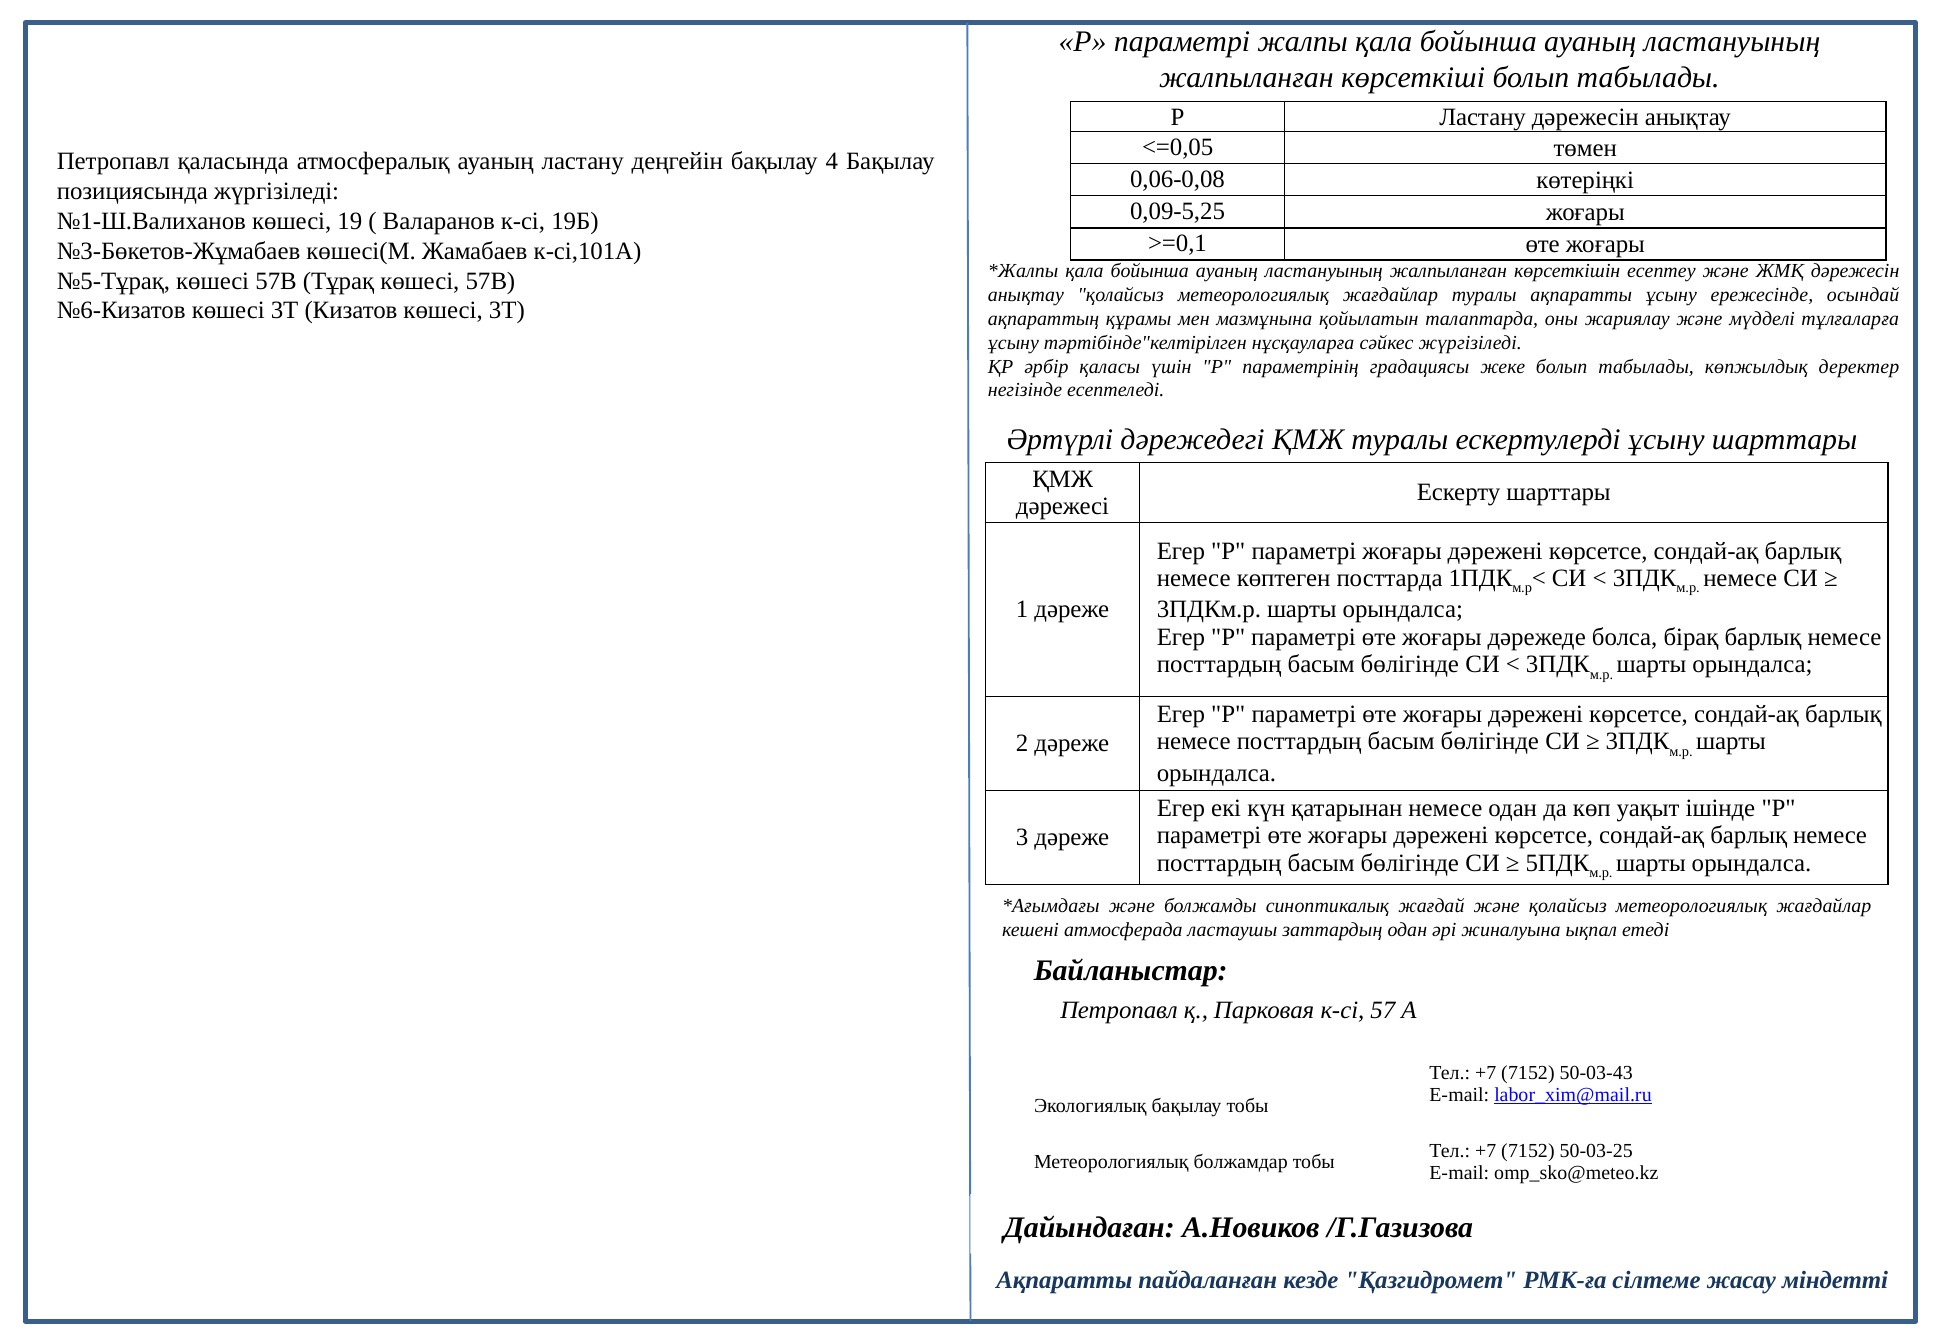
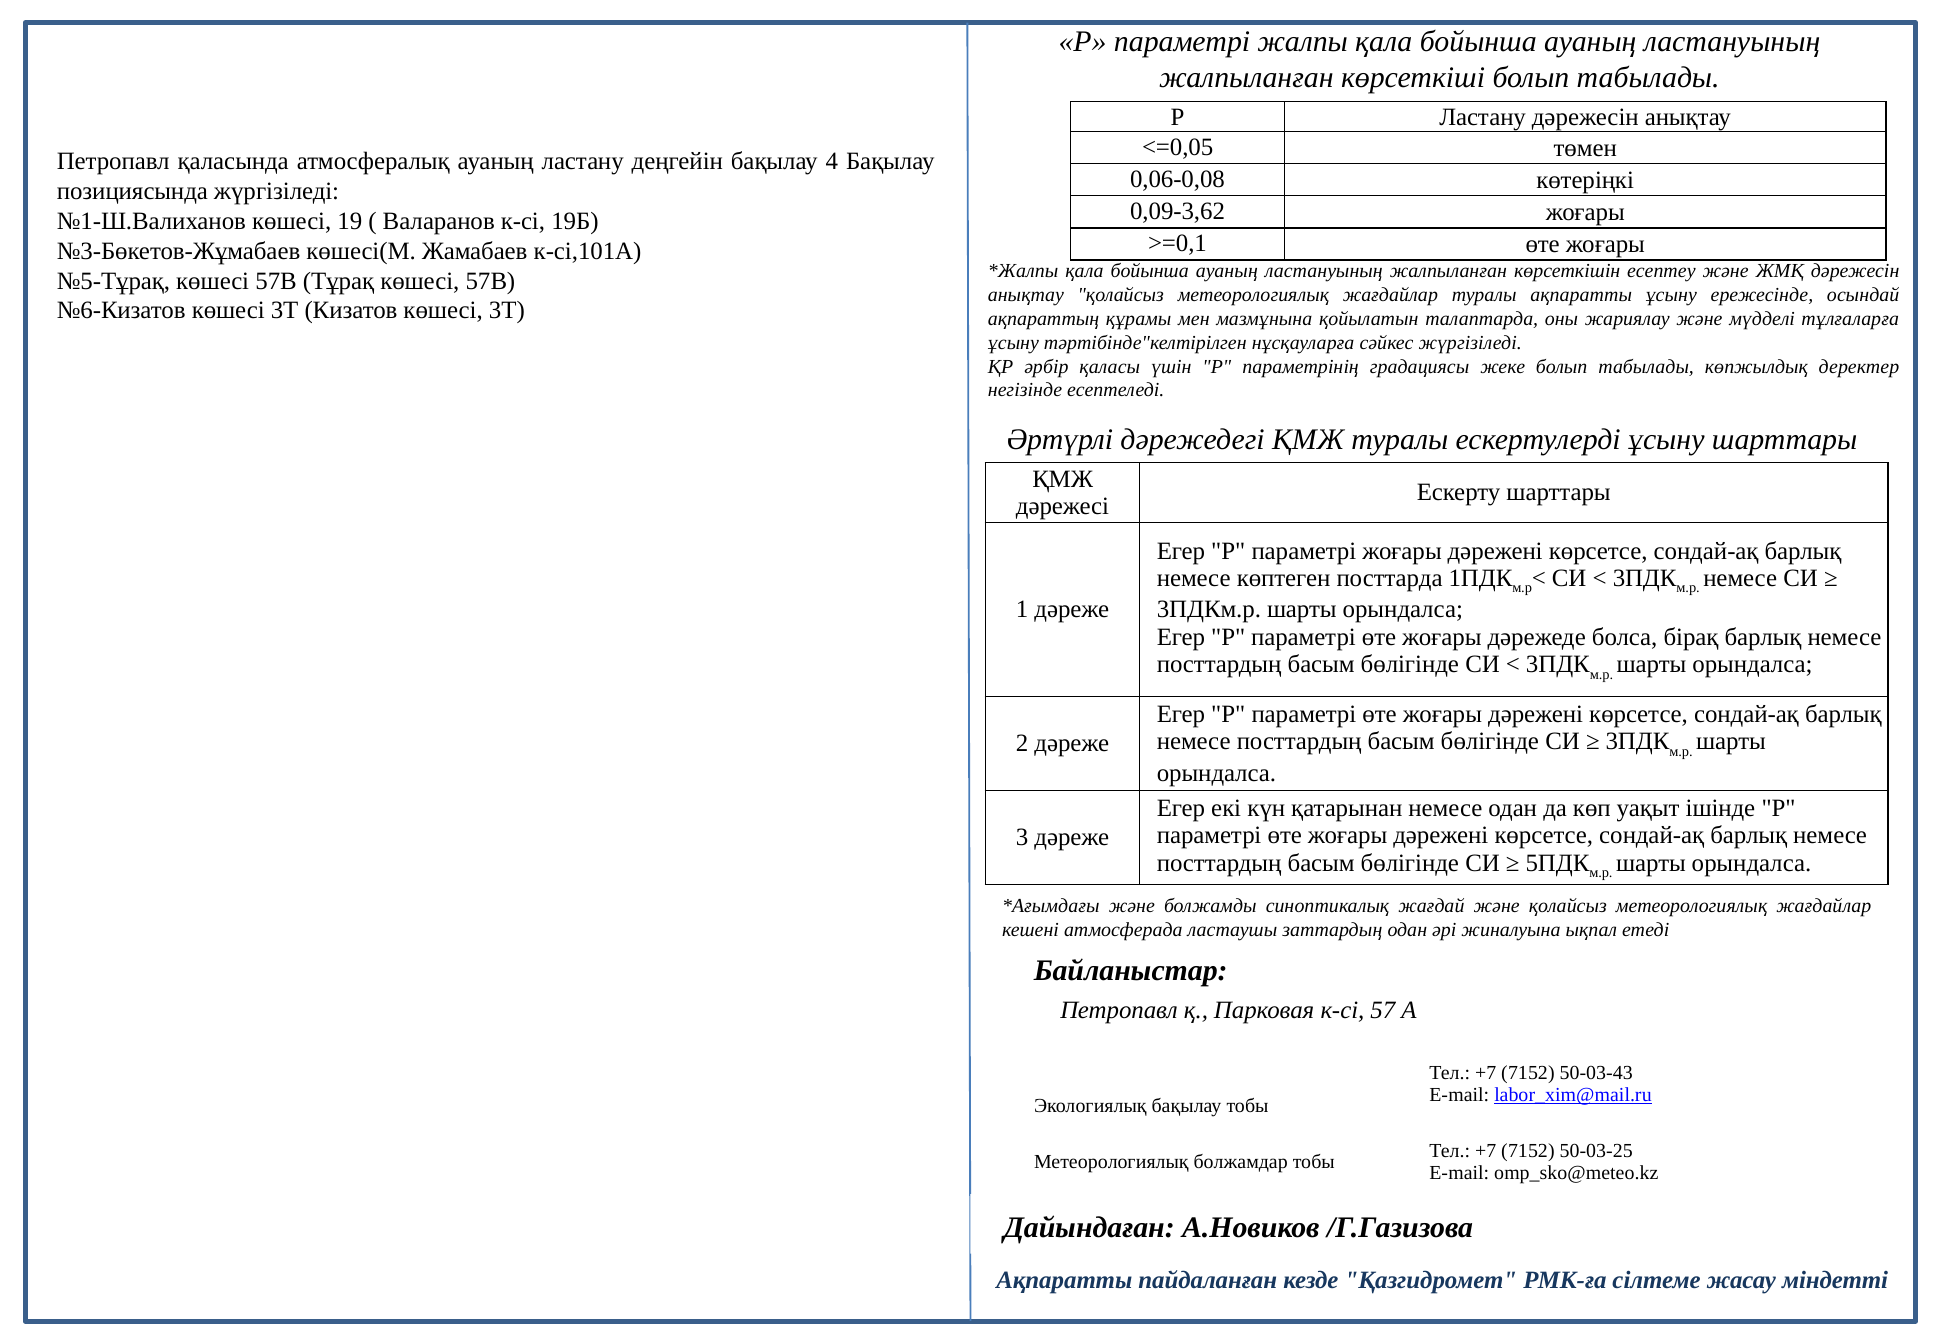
0,09-5,25: 0,09-5,25 -> 0,09-3,62 (1178, 212)
